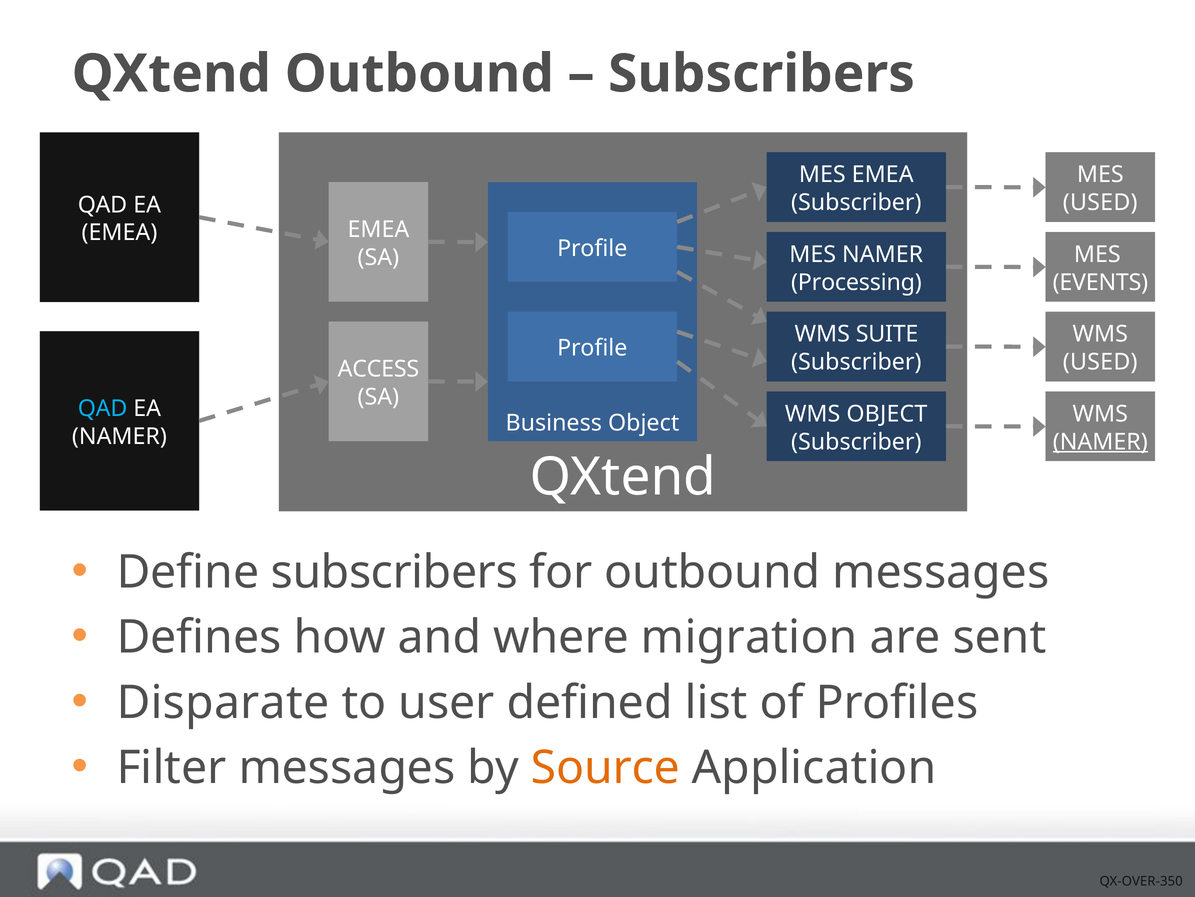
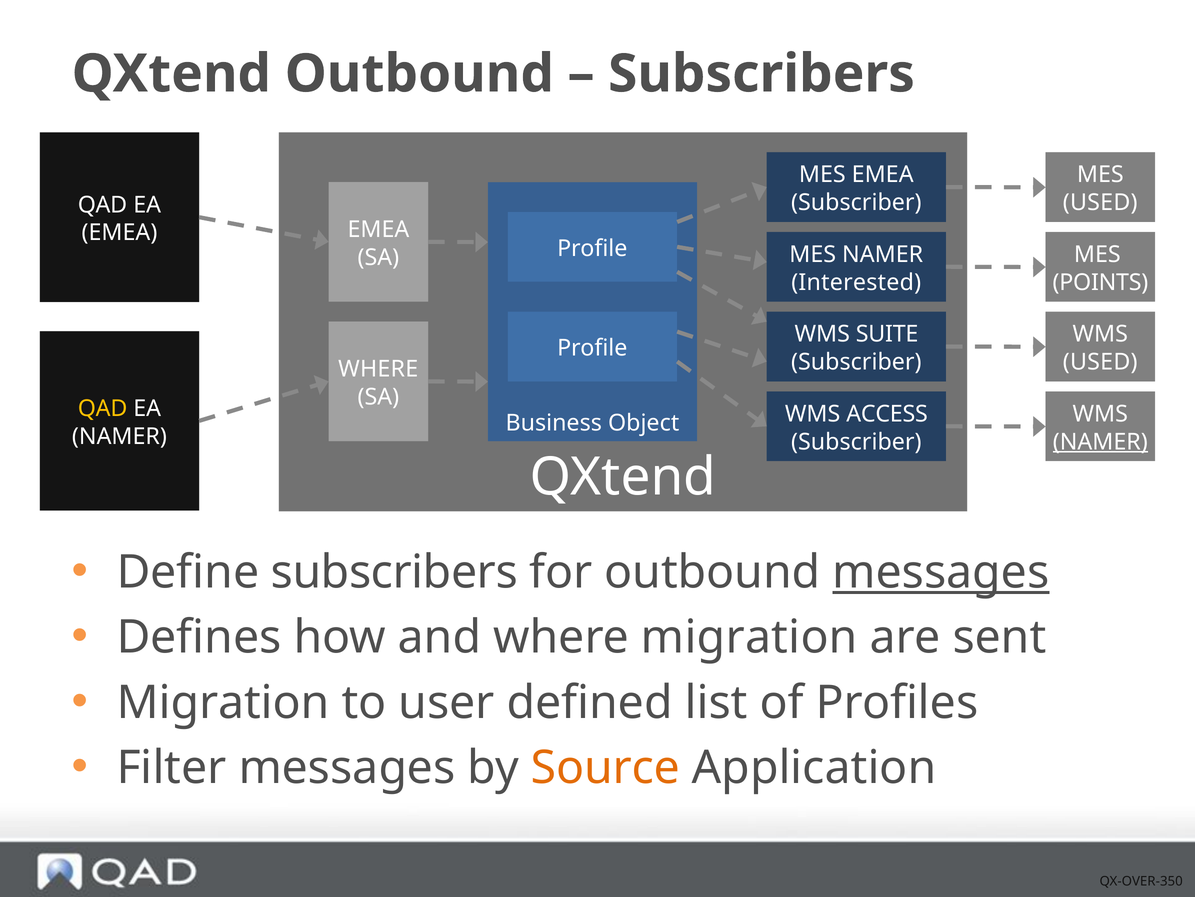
Processing: Processing -> Interested (856, 282)
EVENTS: EVENTS -> POINTS (1100, 282)
ACCESS: ACCESS -> WHERE (378, 369)
QAD colour: light blue -> yellow (103, 408)
WMS OBJECT: OBJECT -> ACCESS (887, 414)
messages underline: none -> present (941, 572)
Disparate: Disparate -> Migration (223, 702)
